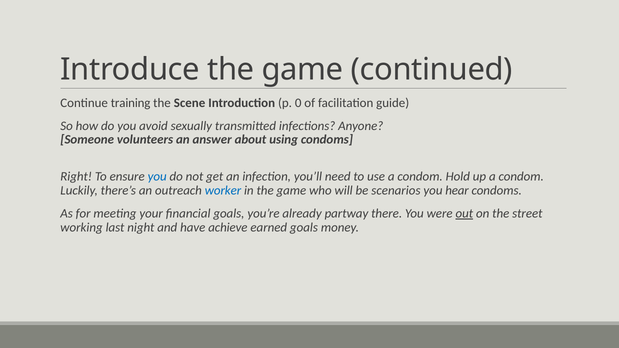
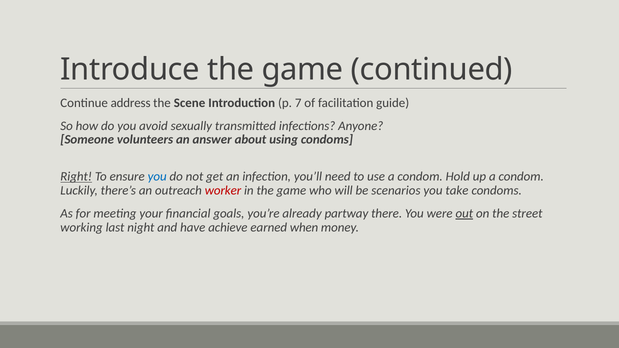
training: training -> address (131, 103)
0: 0 -> 7 (298, 103)
Right underline: none -> present (76, 177)
worker colour: blue -> red (223, 191)
hear: hear -> take (457, 191)
earned goals: goals -> when (304, 227)
